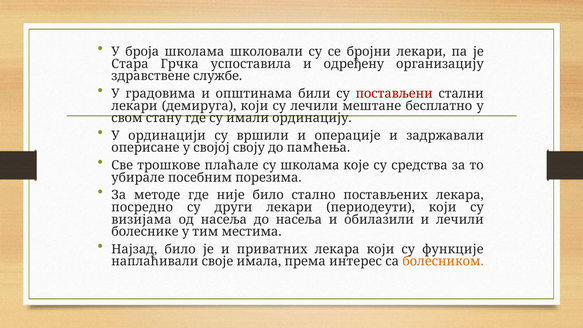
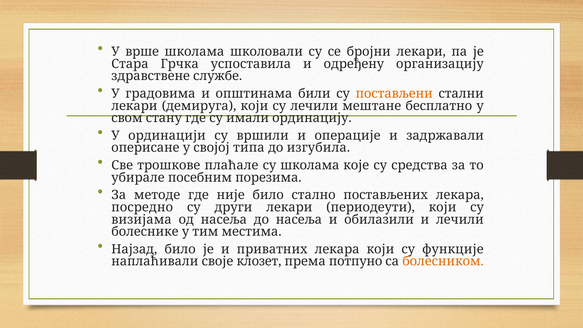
броја: броја -> врше (142, 52)
постављени colour: red -> orange (394, 94)
своју: своју -> типа (249, 148)
памћења: памћења -> изгубила (318, 148)
имала: имала -> клозет (259, 261)
интерес: интерес -> потпуно (356, 261)
